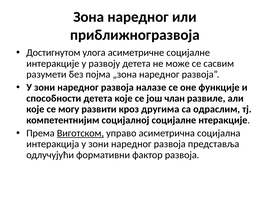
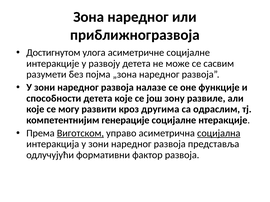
члан: члан -> зону (175, 99)
социјалној: социјалној -> генерације (126, 120)
социјална underline: none -> present (219, 133)
